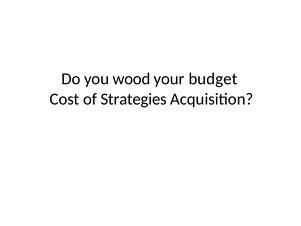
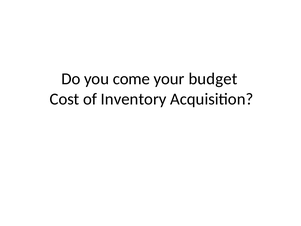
wood: wood -> come (131, 79)
Strategies: Strategies -> Inventory (134, 99)
